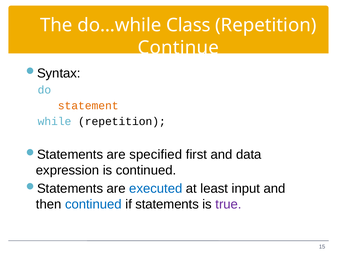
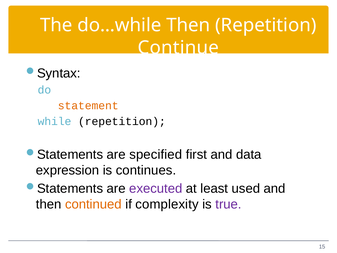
do…while Class: Class -> Then (188, 25)
is continued: continued -> continues (146, 170)
executed colour: blue -> purple (156, 188)
input: input -> used (246, 188)
continued colour: blue -> orange (93, 204)
statements: statements -> complexity (167, 204)
